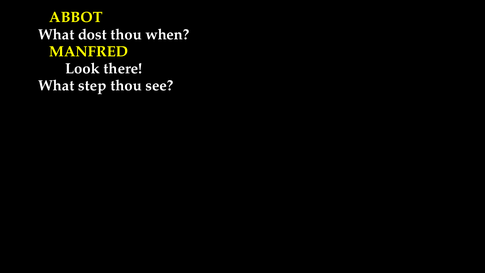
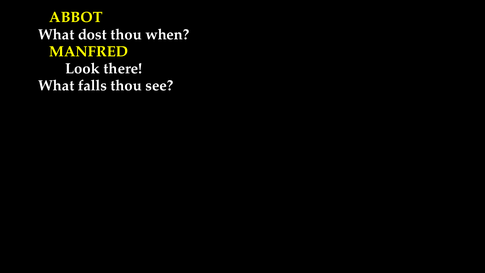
step: step -> falls (92, 86)
